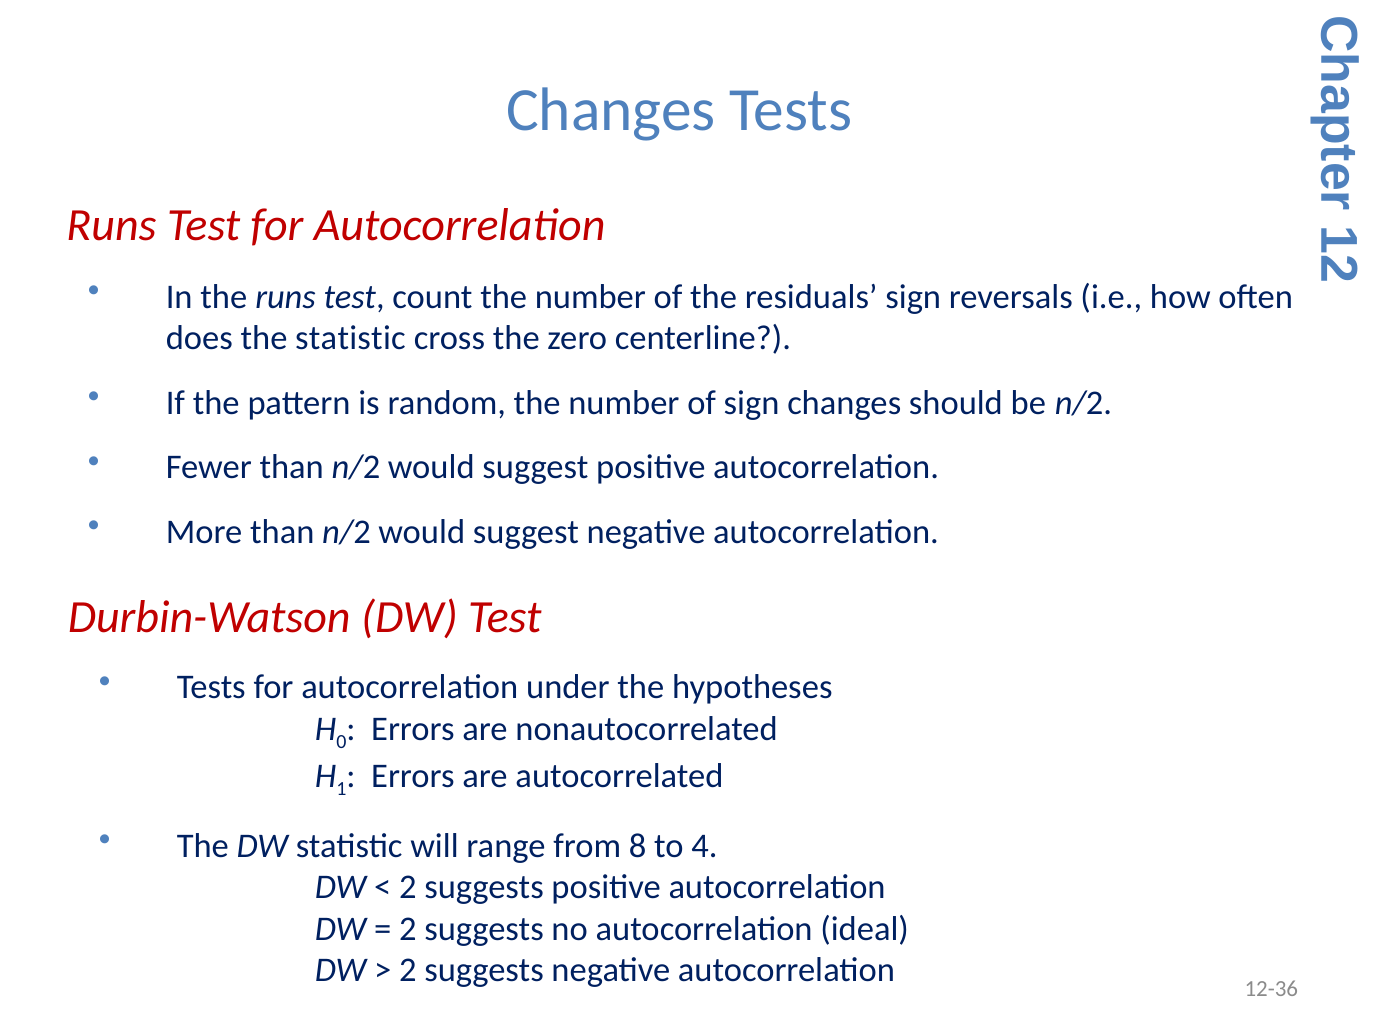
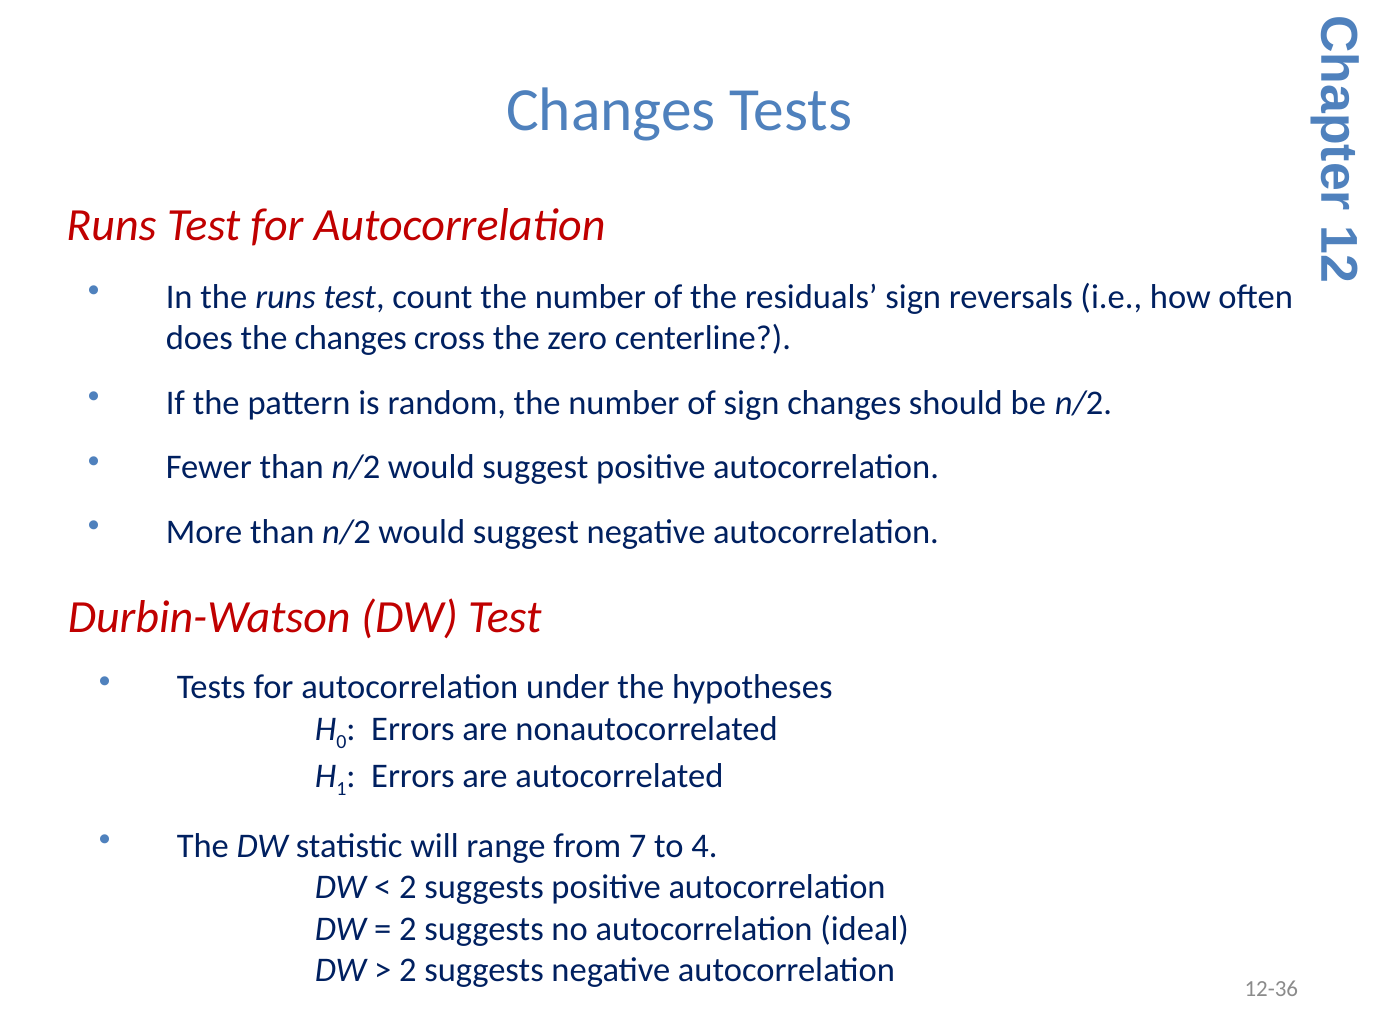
the statistic: statistic -> changes (351, 338)
8: 8 -> 7 (638, 846)
